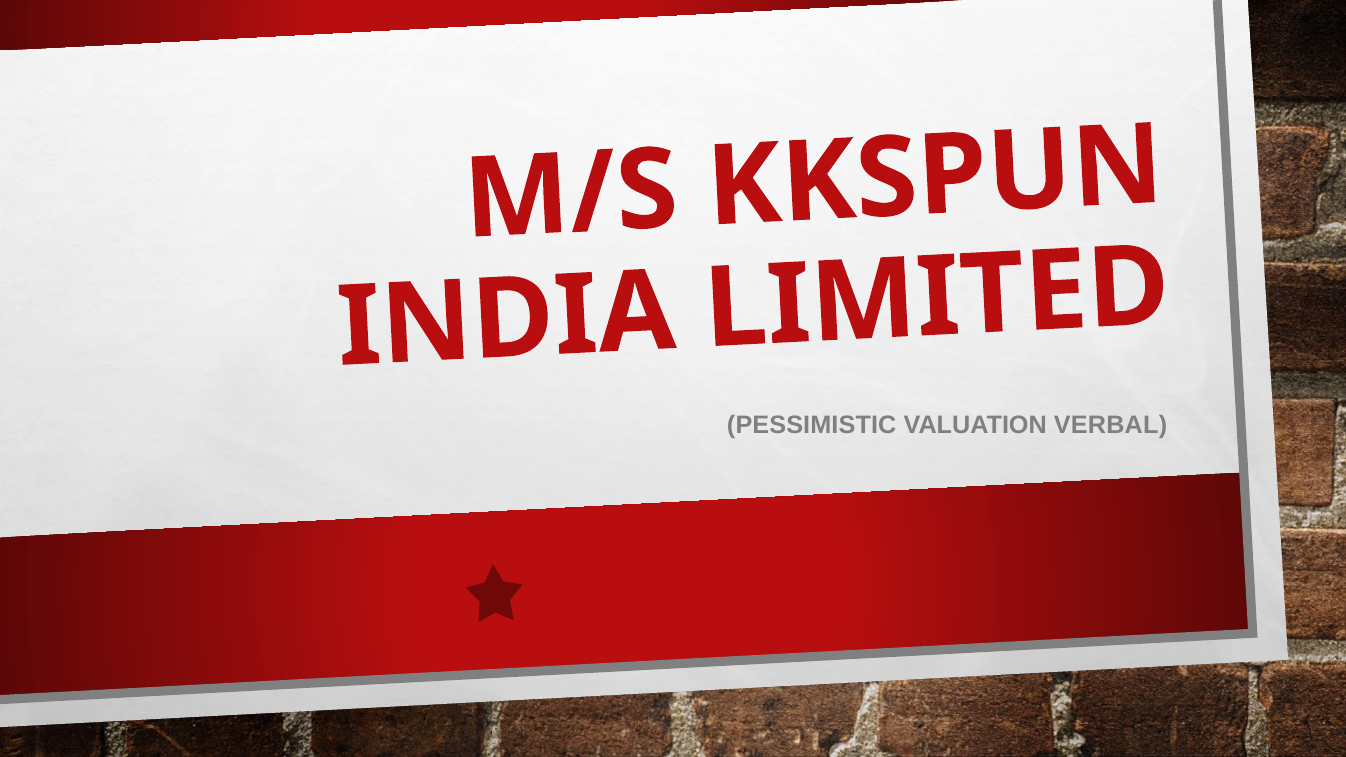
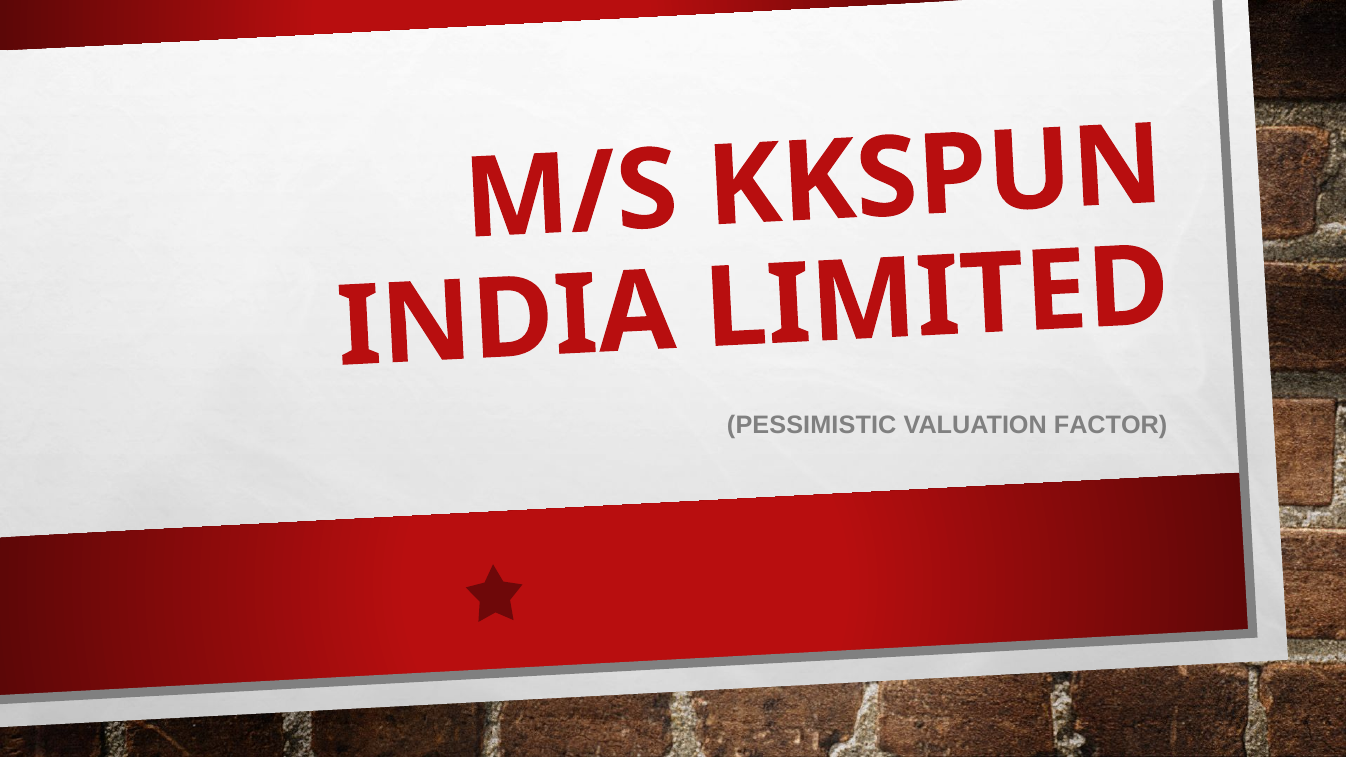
VERBAL: VERBAL -> FACTOR (1111, 426)
